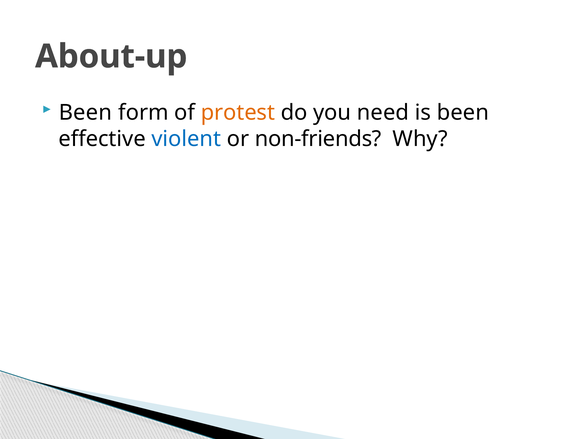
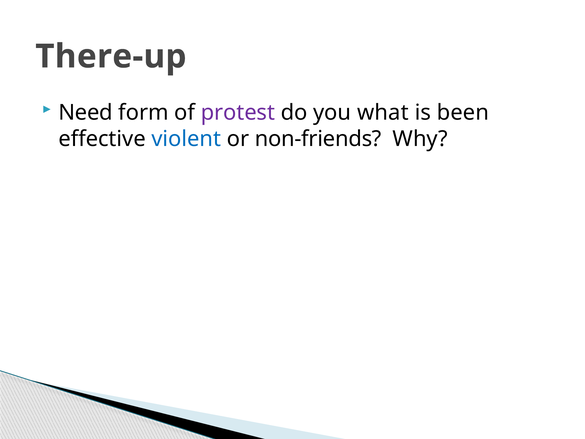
About-up: About-up -> There-up (111, 56)
Been: Been -> Need (86, 112)
protest colour: orange -> purple (238, 112)
need: need -> what (383, 112)
